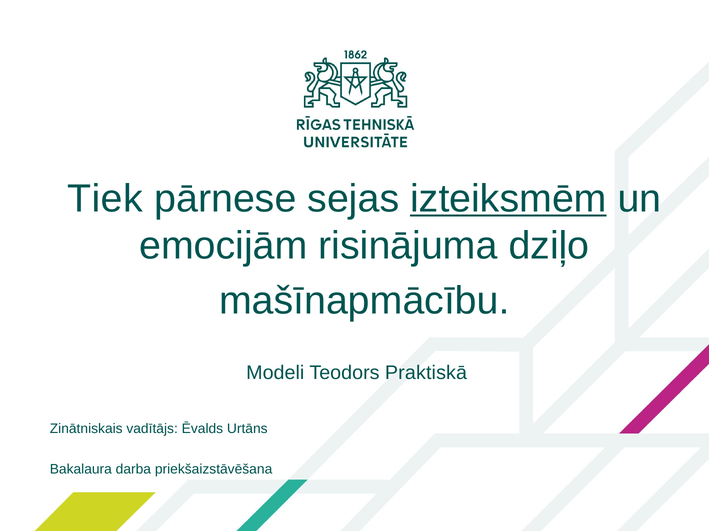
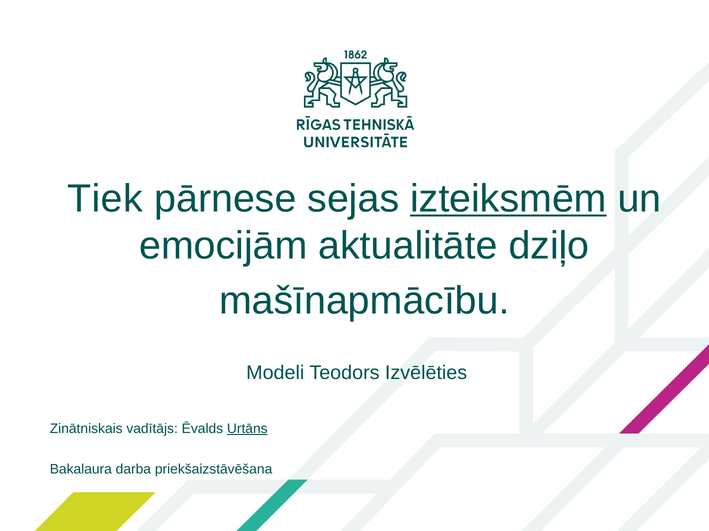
risinājuma: risinājuma -> aktualitāte (408, 246)
Praktiskā: Praktiskā -> Izvēlēties (426, 373)
Urtāns underline: none -> present (247, 429)
